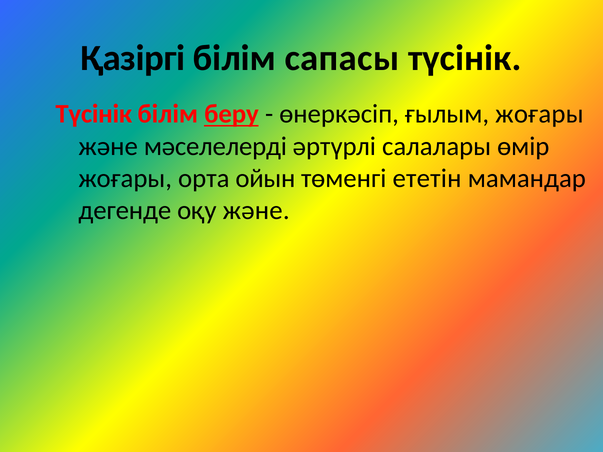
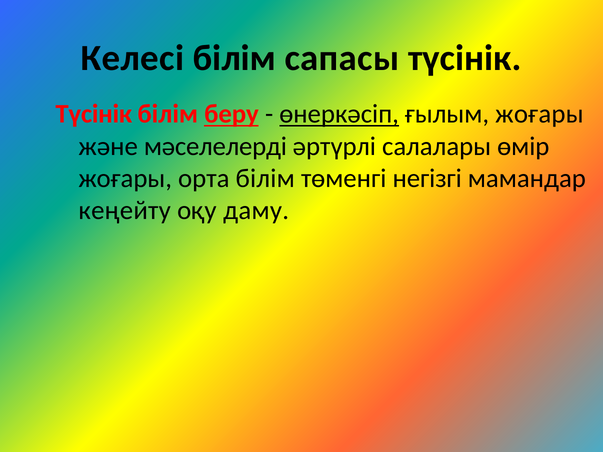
Қазіргі: Қазіргі -> Келесі (132, 58)
өнеркәсіп underline: none -> present (339, 114)
орта ойын: ойын -> білім (265, 178)
ететін: ететін -> негізгі (427, 178)
дегенде: дегенде -> кеңейту (125, 211)
оқу және: және -> даму (256, 211)
